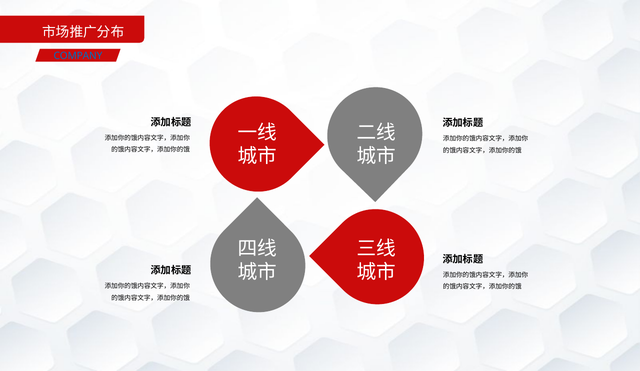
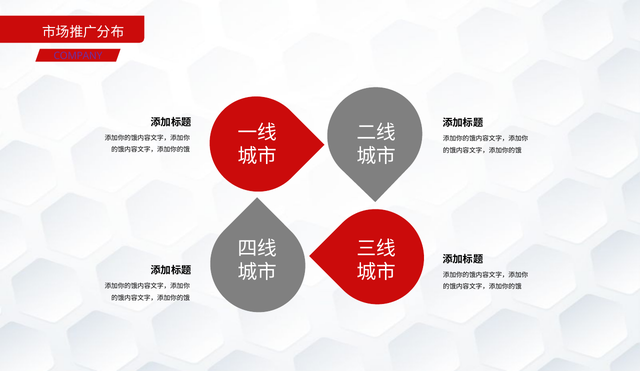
COMPANY colour: blue -> purple (78, 56)
